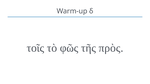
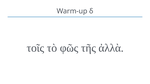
πρὸς: πρὸς -> ἀλλὰ (111, 48)
